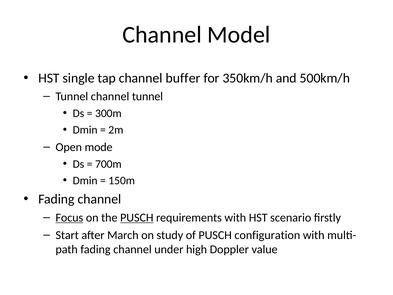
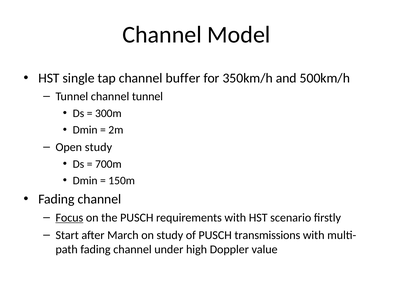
Open mode: mode -> study (98, 147)
PUSCH underline: present -> none (137, 217)
configuration: configuration -> transmissions (267, 235)
